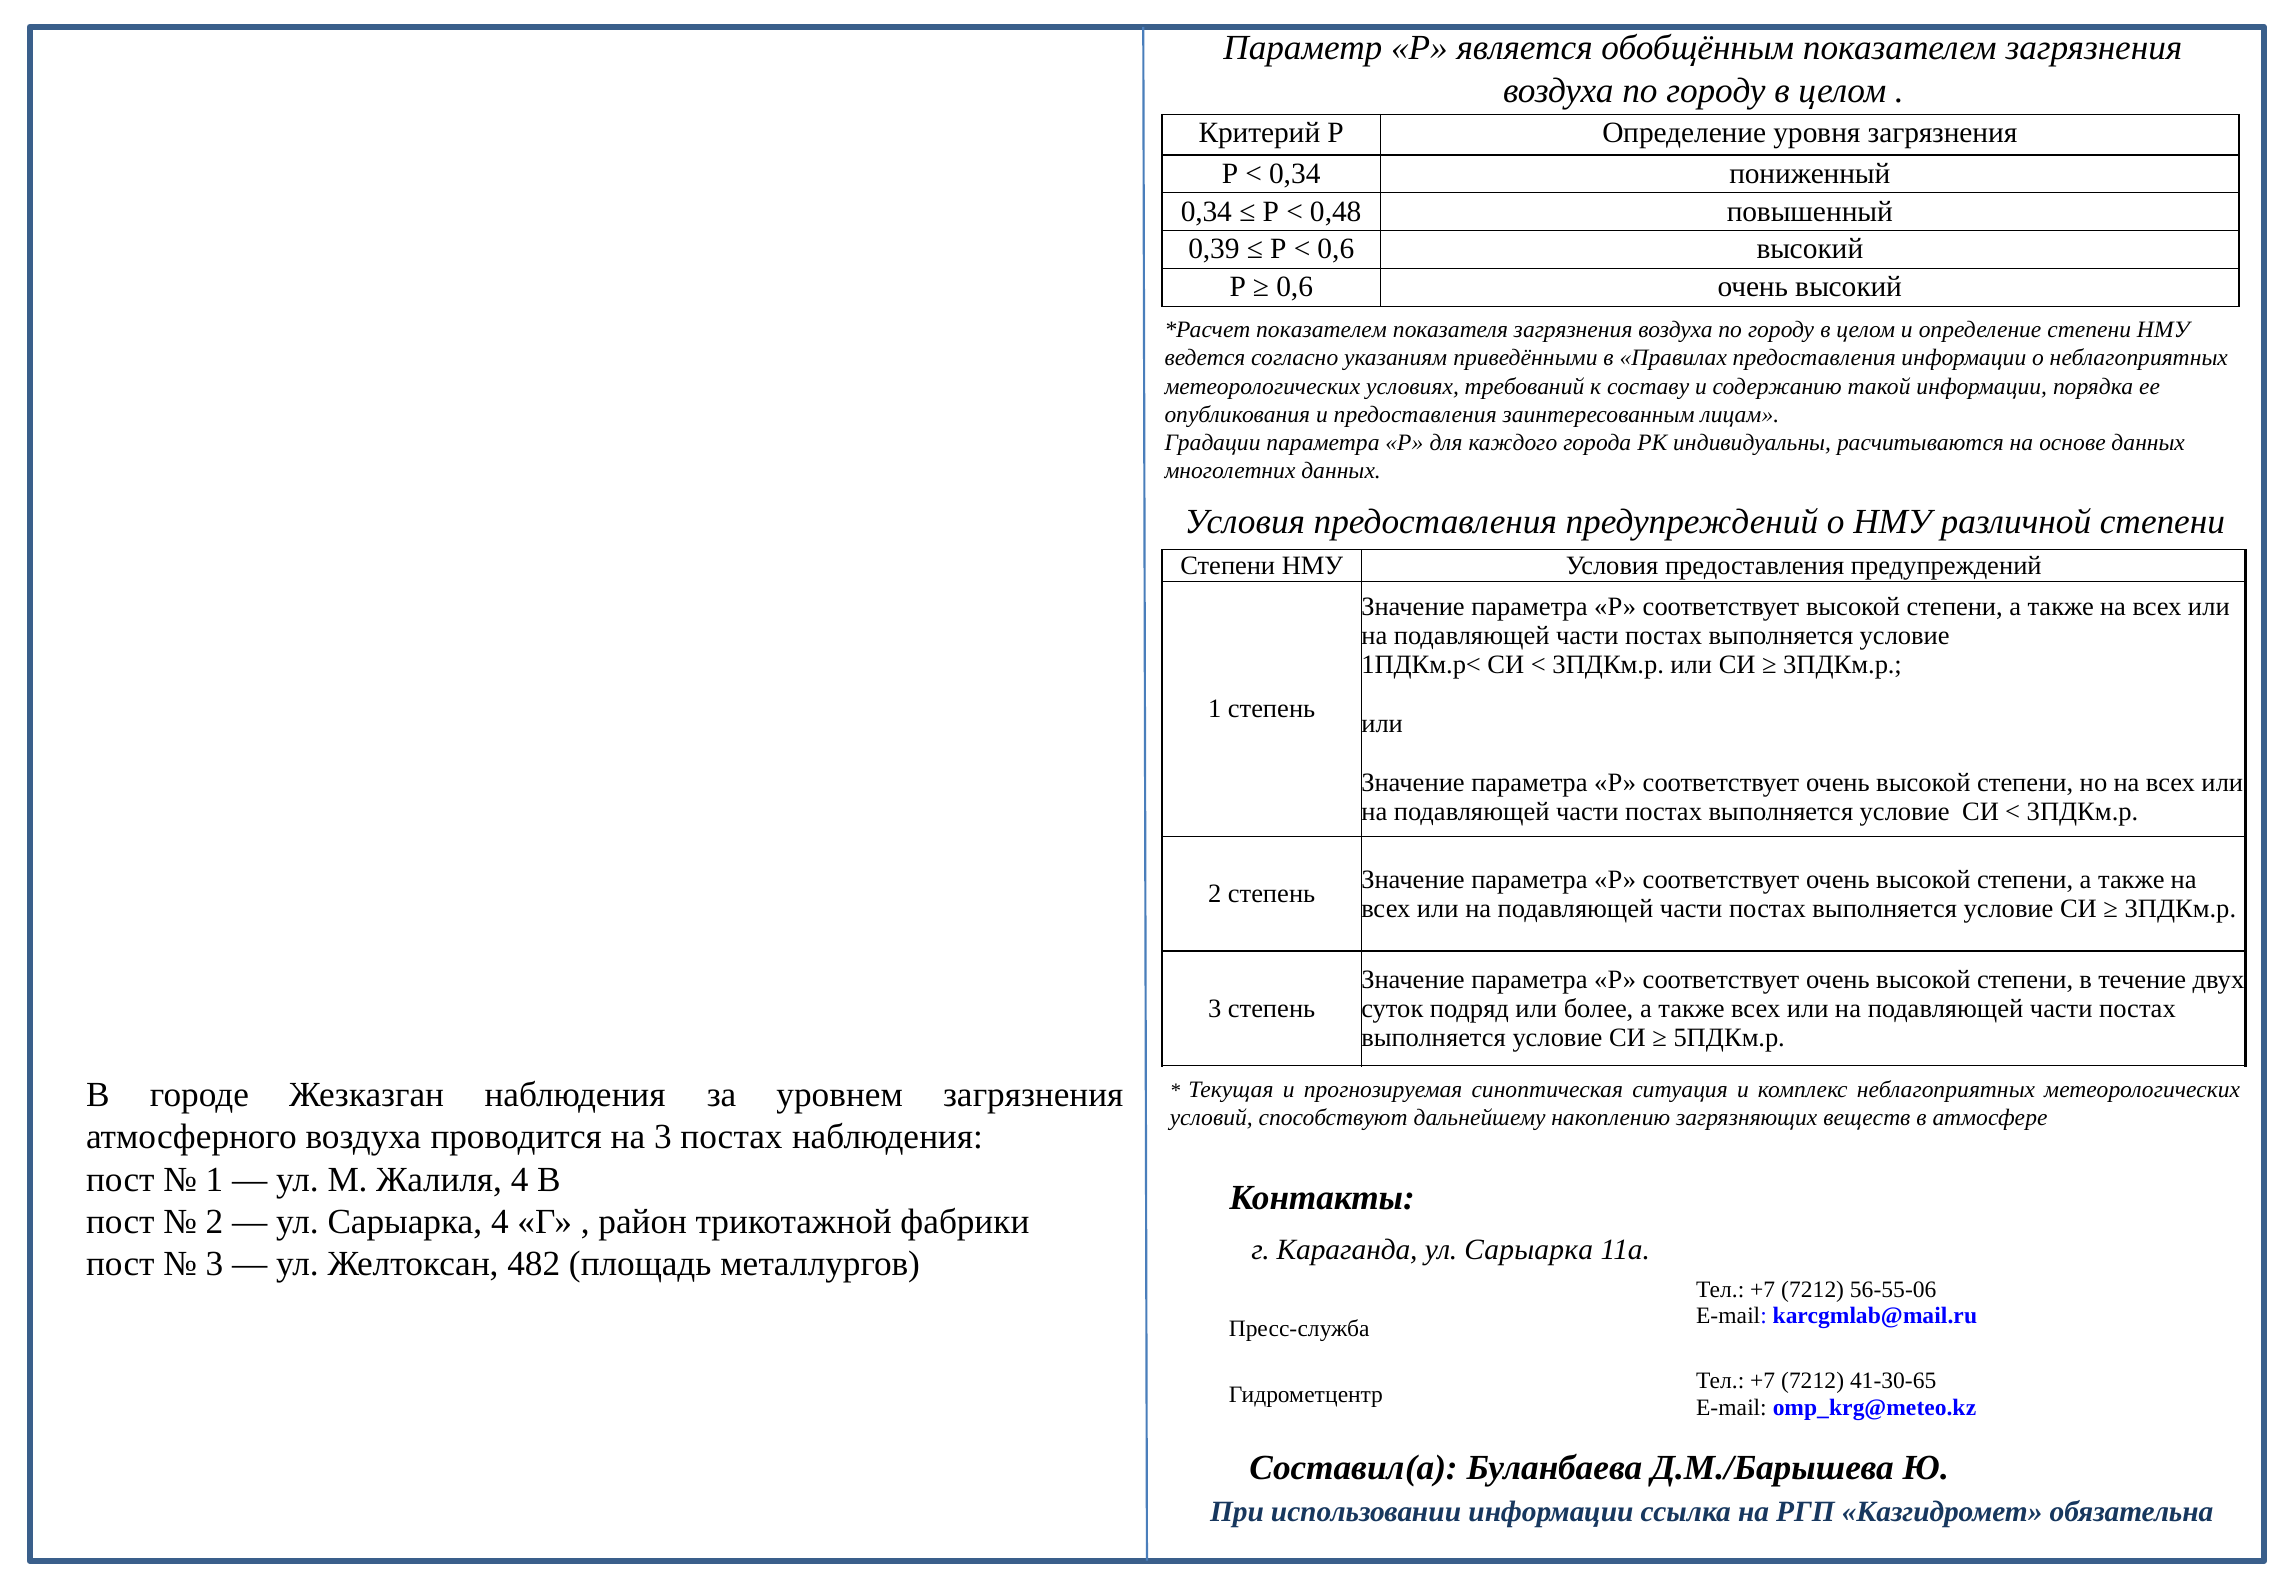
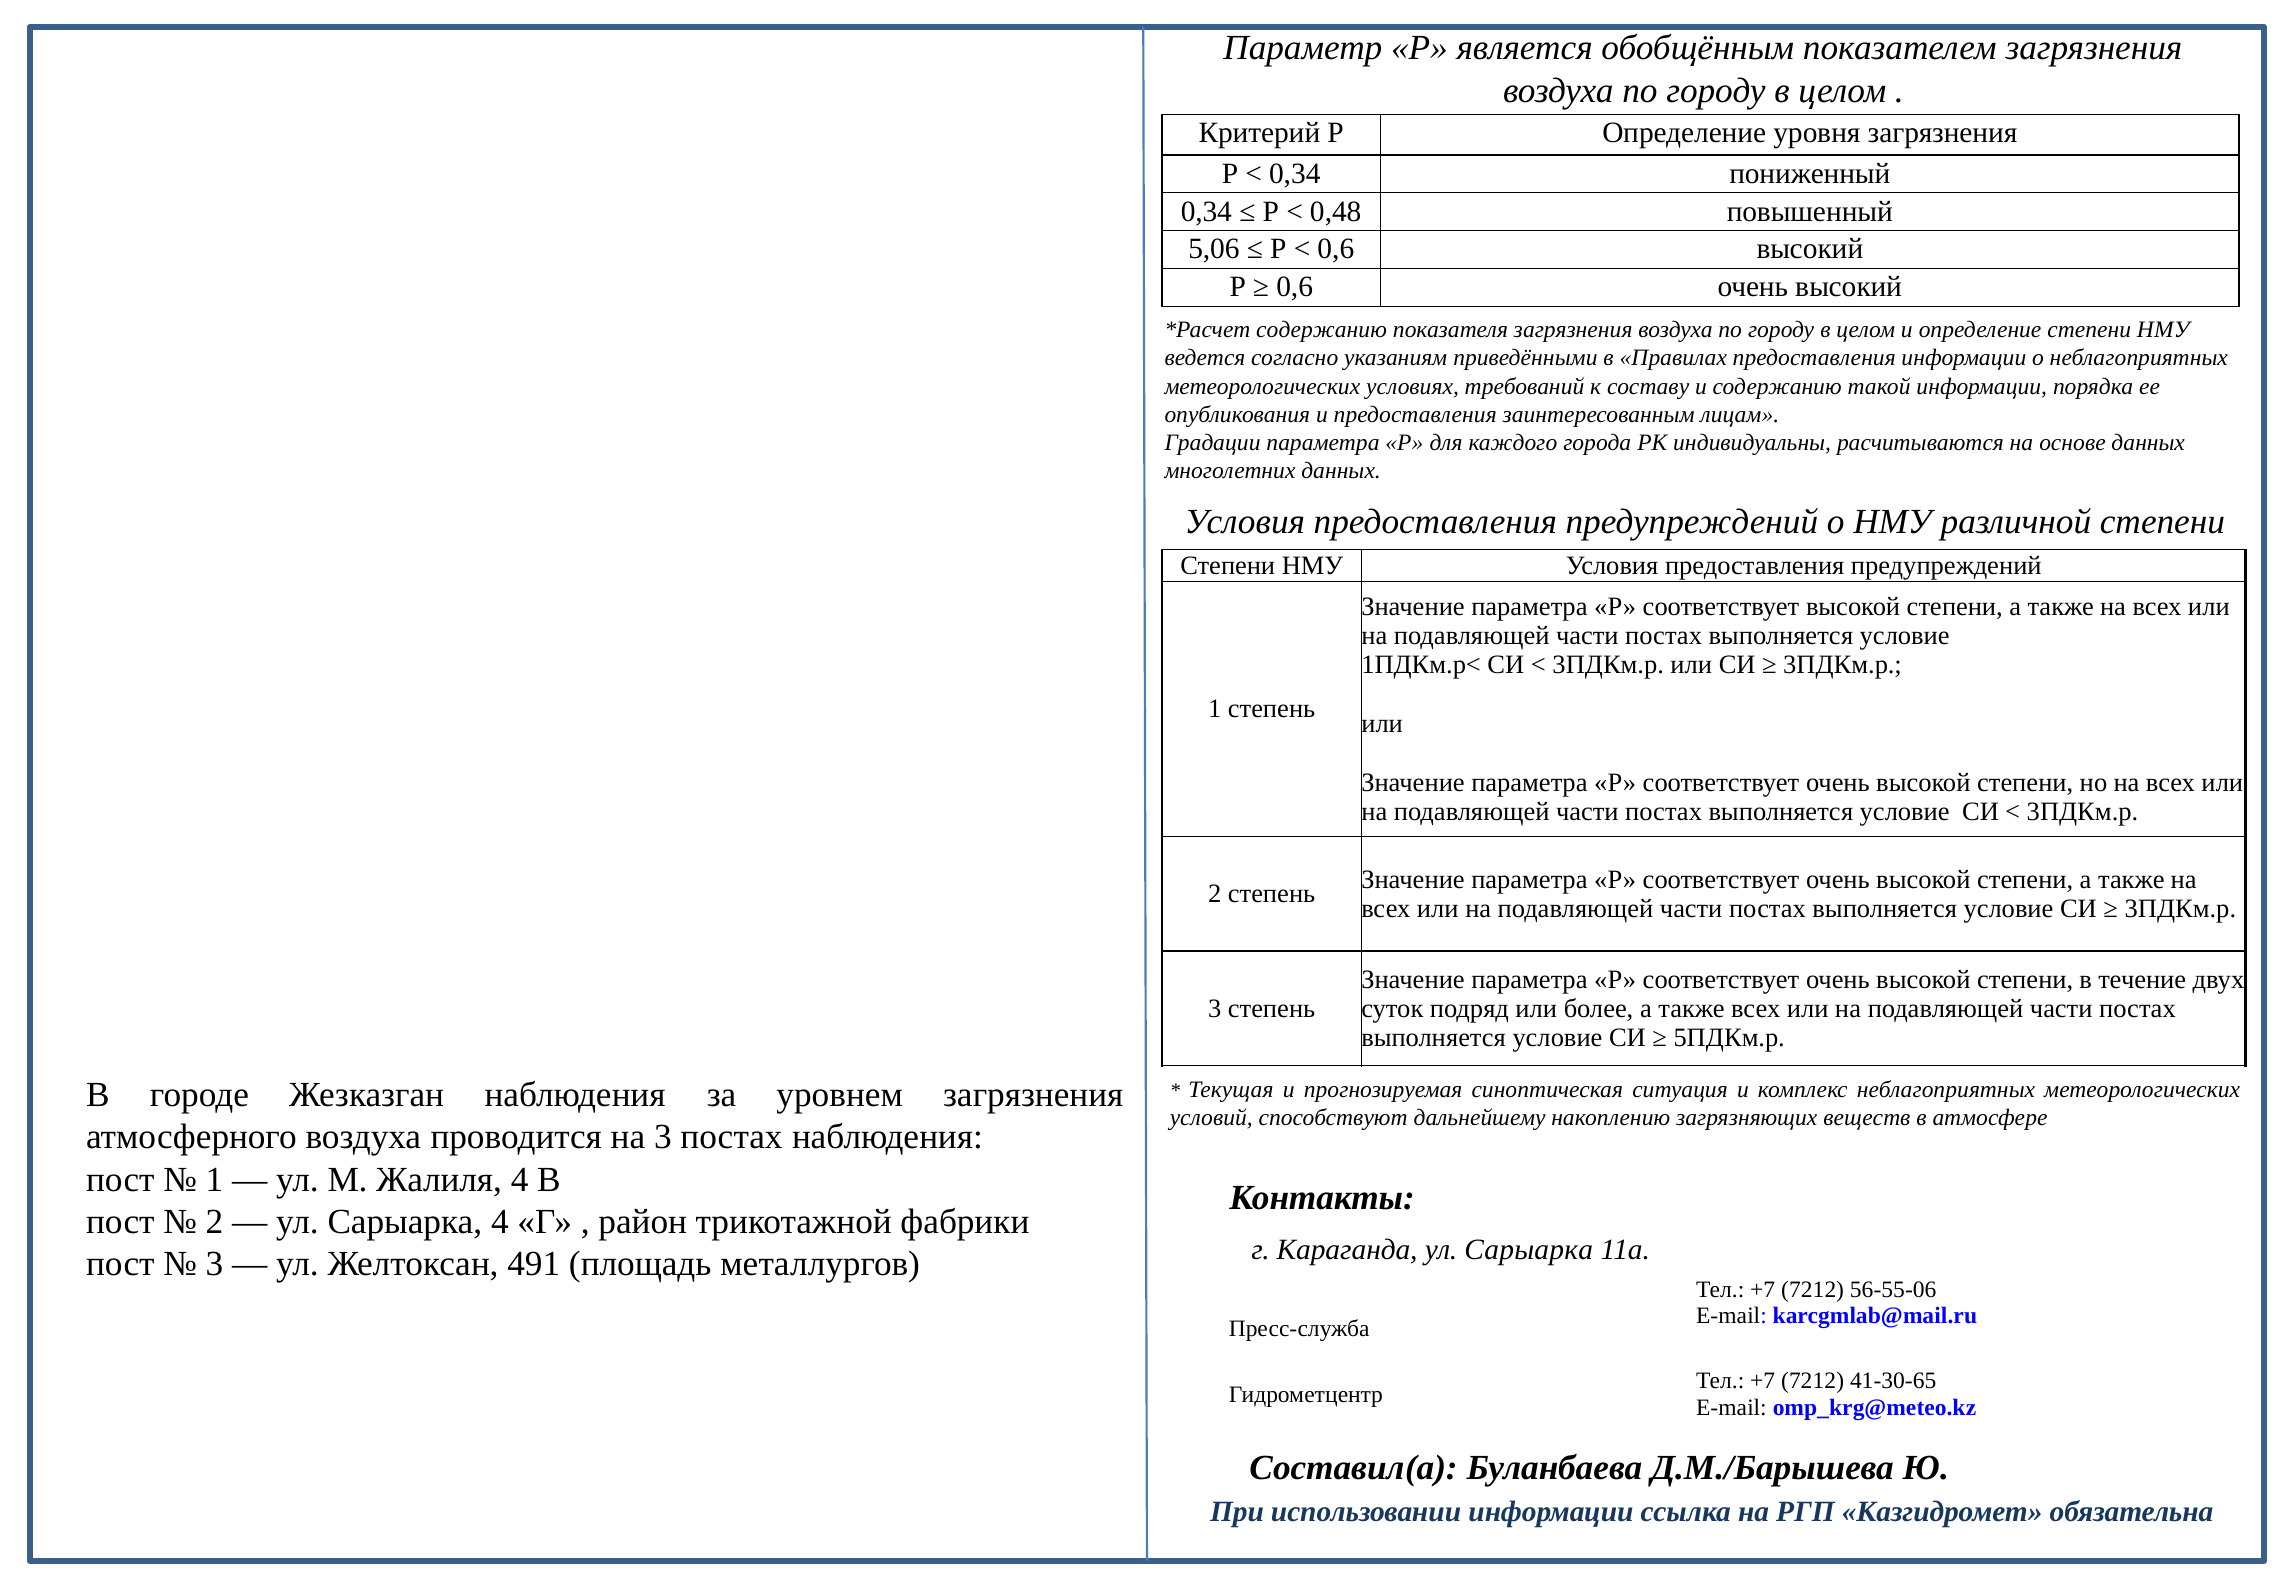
0,39: 0,39 -> 5,06 (1214, 249)
показателем: показателем -> содержанию (1322, 330)
482: 482 -> 491 (534, 1264)
